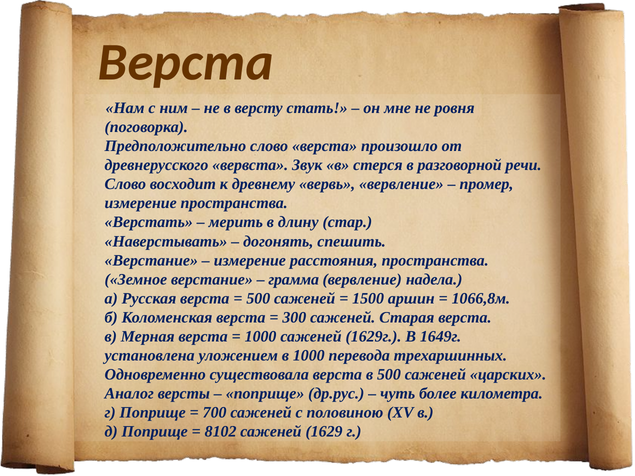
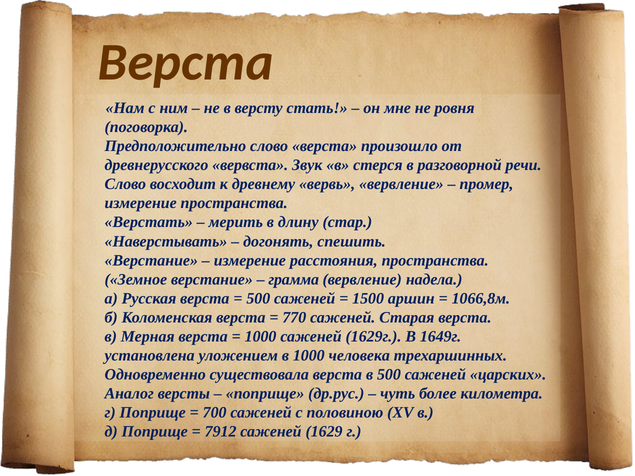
300: 300 -> 770 (294, 318)
перевода: перевода -> человека (359, 356)
8102: 8102 -> 7912 (221, 432)
